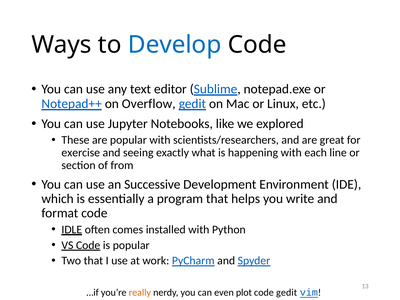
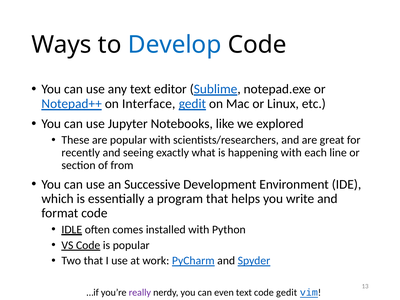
Overflow: Overflow -> Interface (149, 104)
exercise: exercise -> recently (81, 153)
really colour: orange -> purple (140, 292)
even plot: plot -> text (244, 292)
